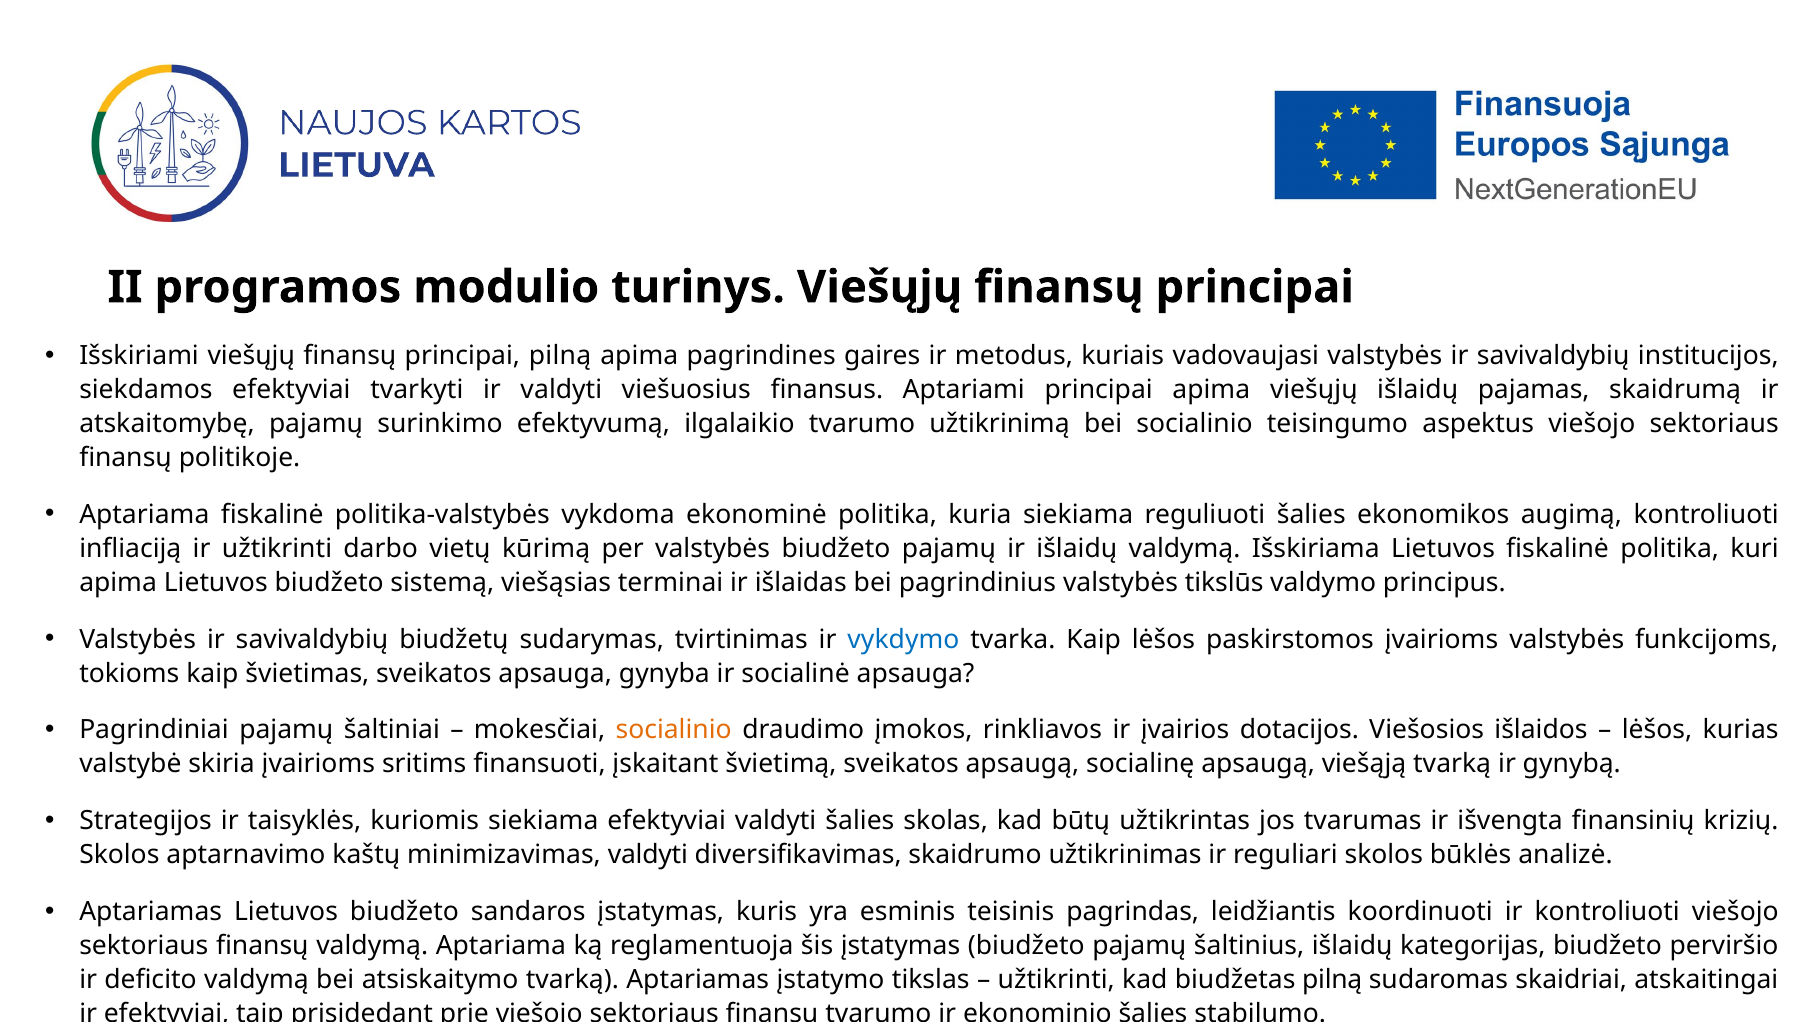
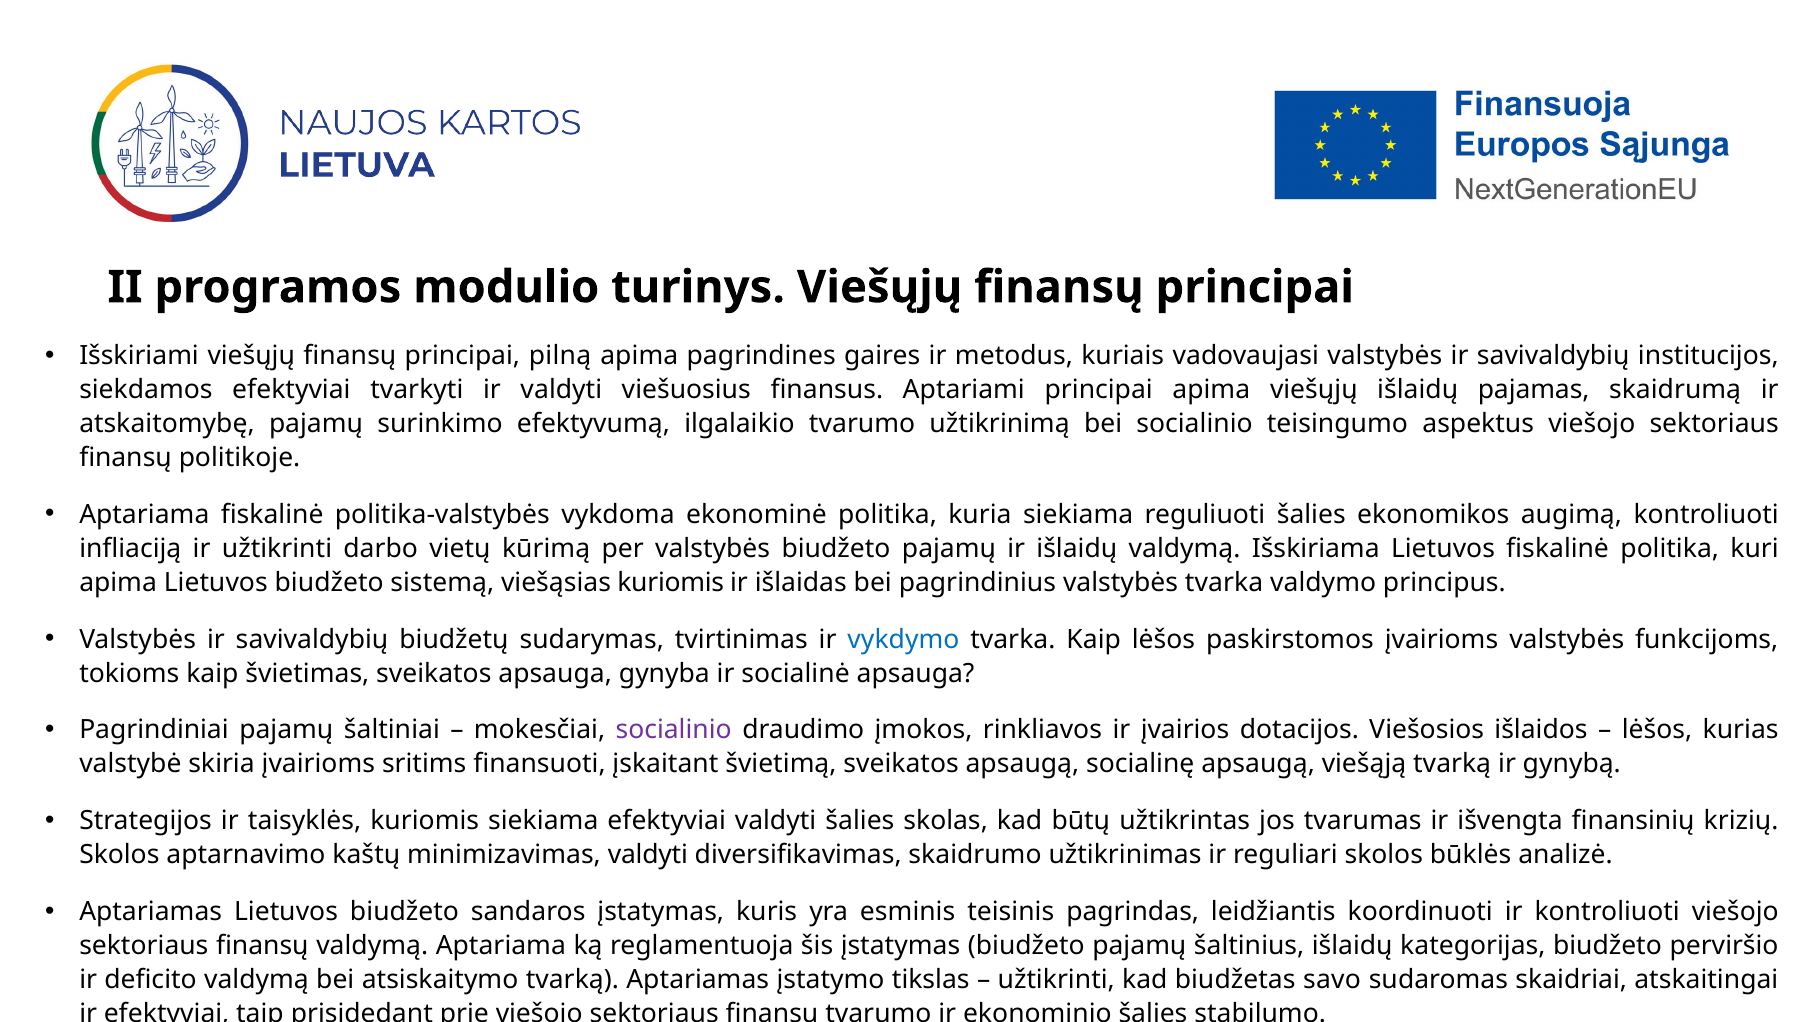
viešąsias terminai: terminai -> kuriomis (671, 582)
valstybės tikslūs: tikslūs -> tvarka (1224, 582)
socialinio colour: orange -> purple (674, 730)
biudžetas pilną: pilną -> savo (1332, 979)
